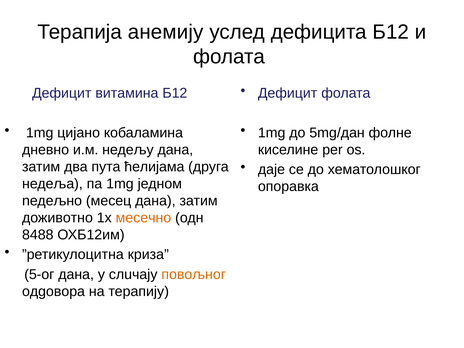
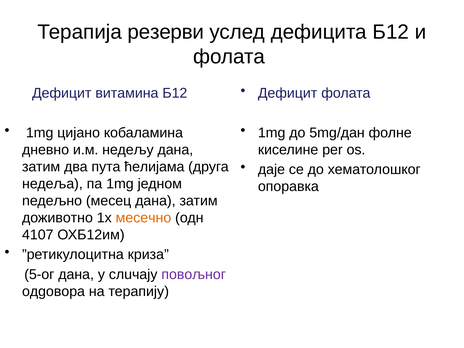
анемију: анемију -> резeрви (166, 32)
8488: 8488 -> 4107 (38, 235)
повoљног colour: orange -> purple (194, 274)
